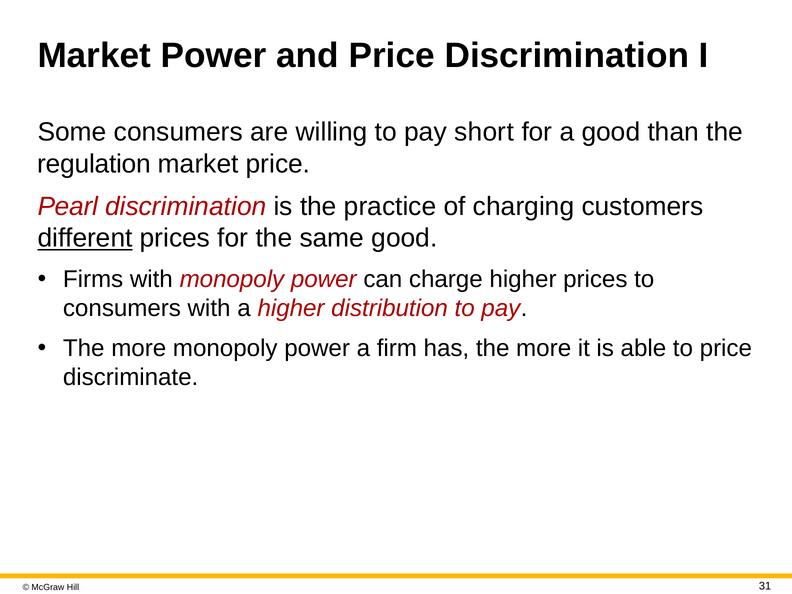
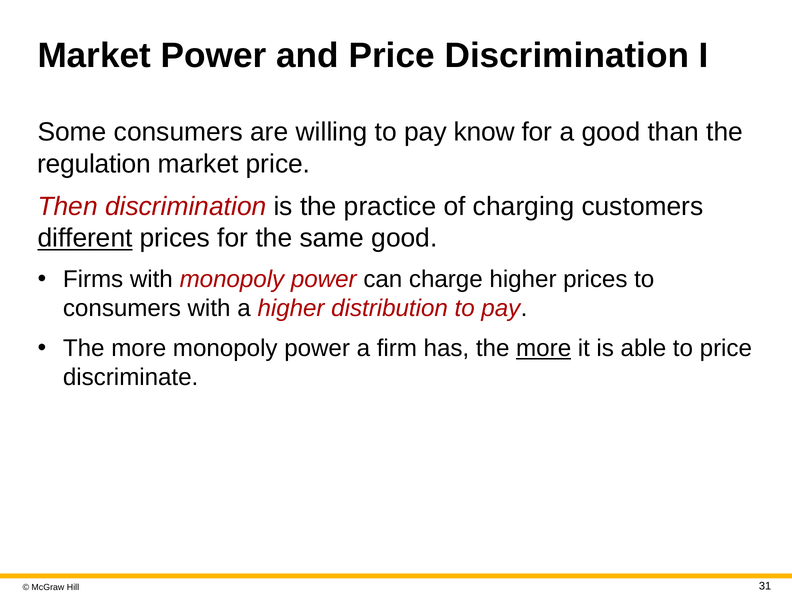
short: short -> know (484, 132)
Pearl: Pearl -> Then (68, 207)
more underline: none -> present (544, 348)
